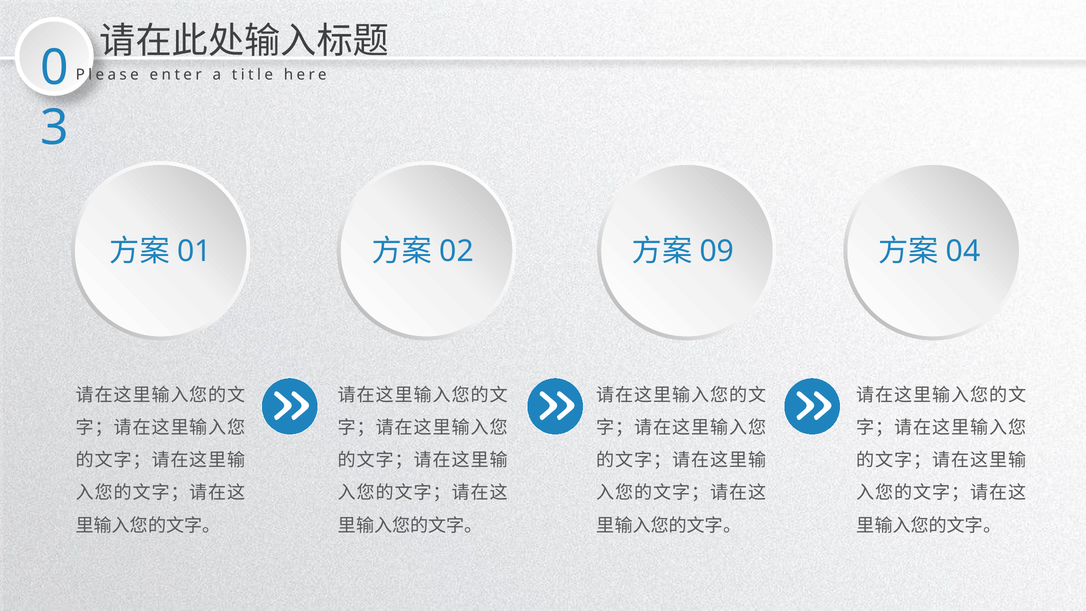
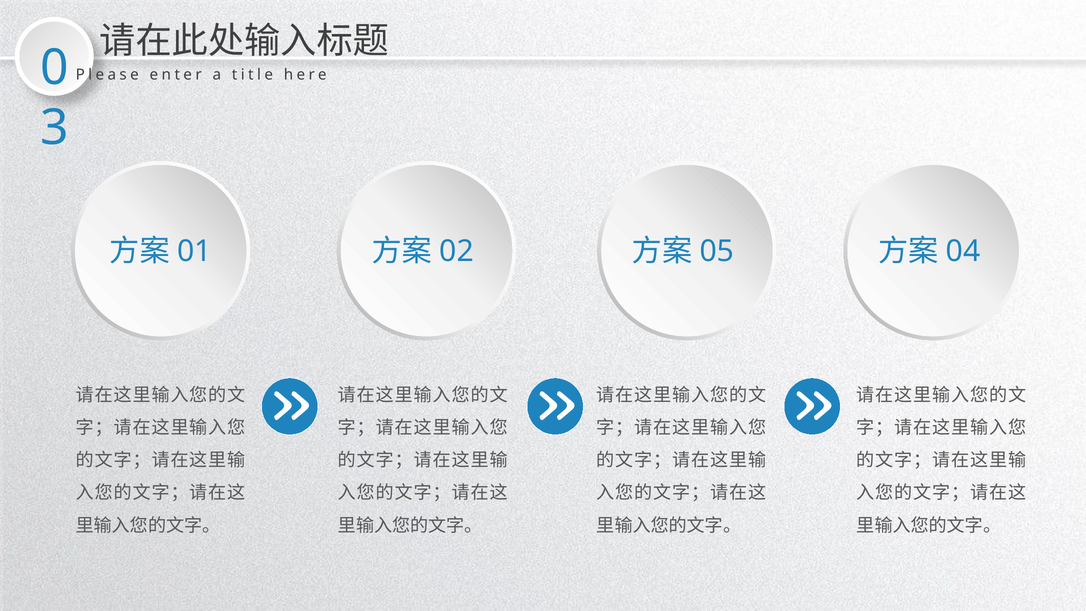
09: 09 -> 05 (717, 251)
